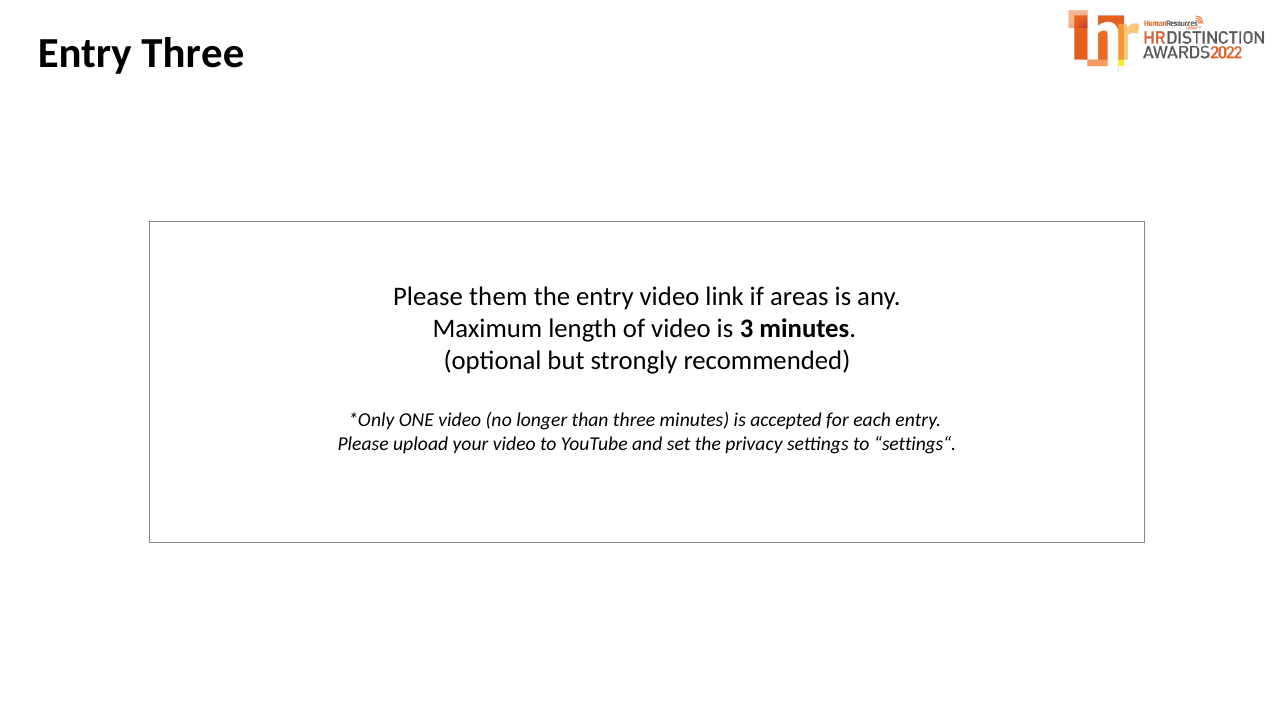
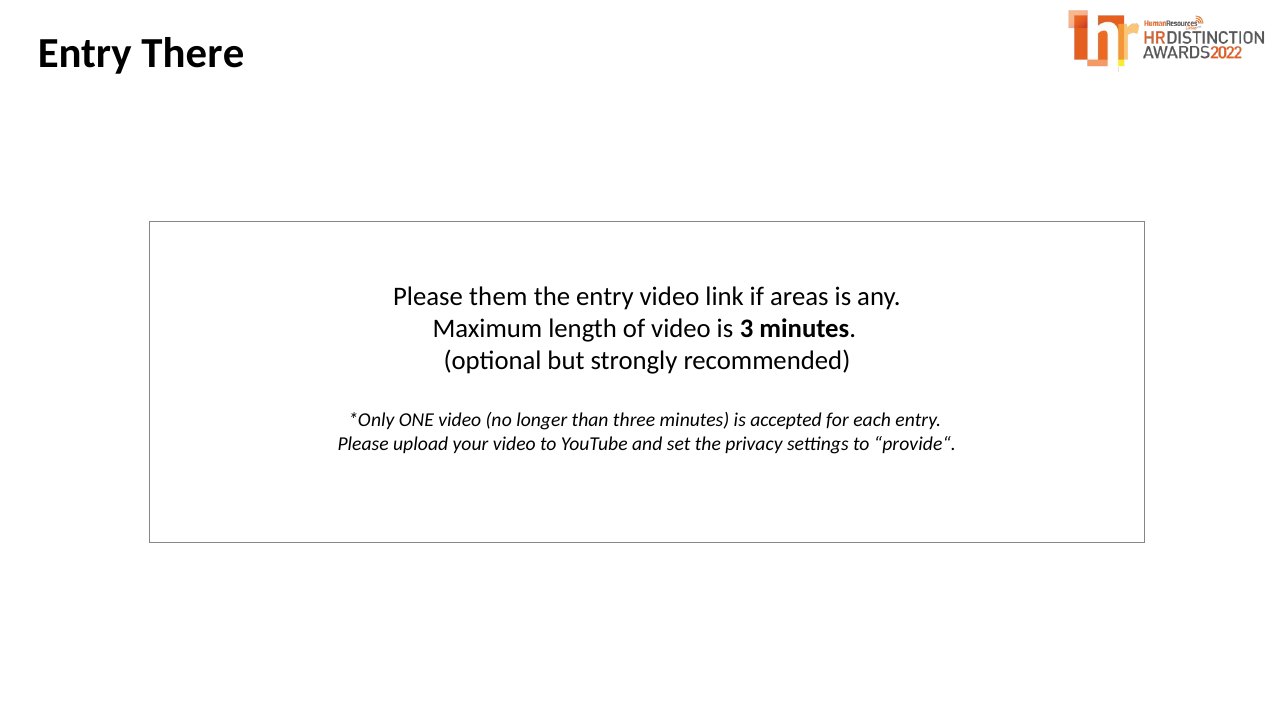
Entry Three: Three -> There (193, 54)
settings“: settings“ -> provide“ (915, 444)
